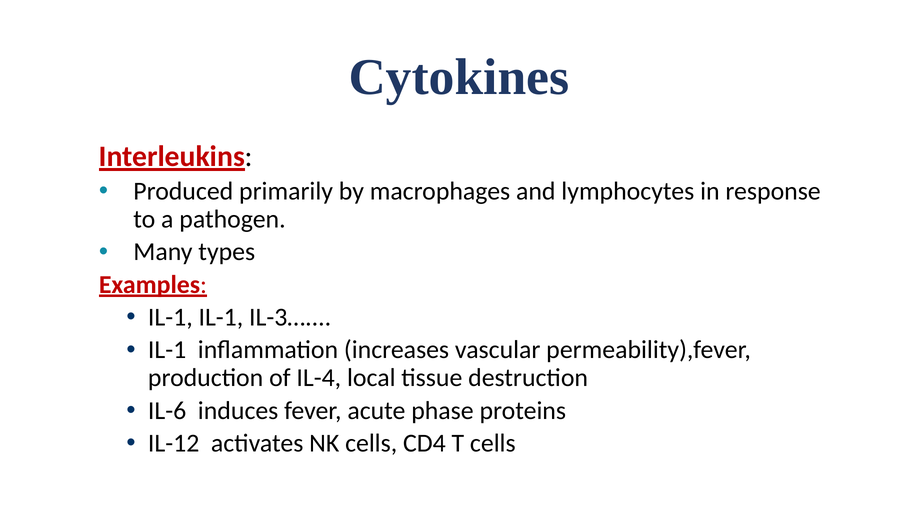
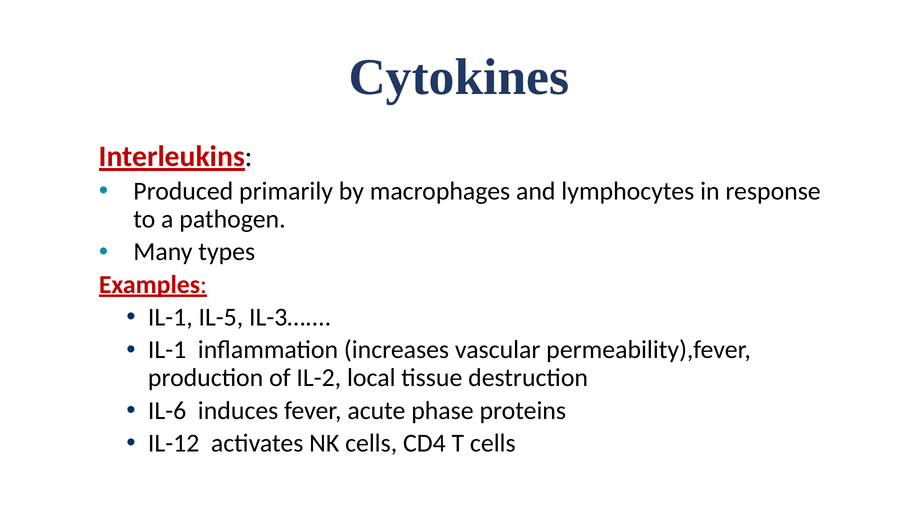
IL-1 IL-1: IL-1 -> IL-5 (221, 318)
IL-4: IL-4 -> IL-2 (319, 378)
